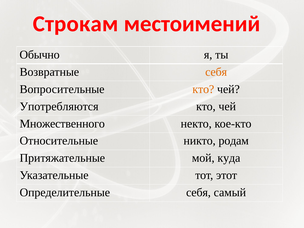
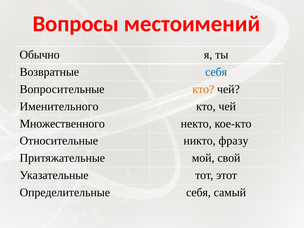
Строкам: Строкам -> Вопросы (76, 24)
себя colour: orange -> blue (216, 72)
Употребляются: Употребляются -> Именительного (59, 106)
родам: родам -> фразу (234, 141)
куда: куда -> свой (229, 158)
